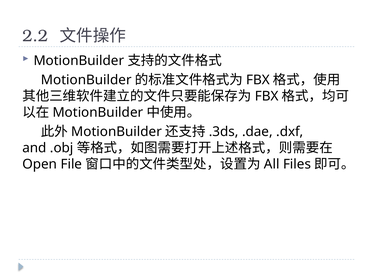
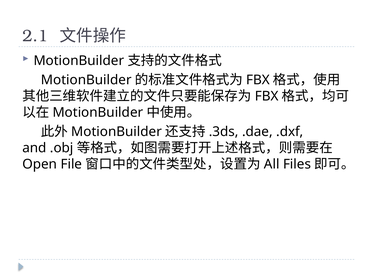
2.2: 2.2 -> 2.1 (35, 36)
